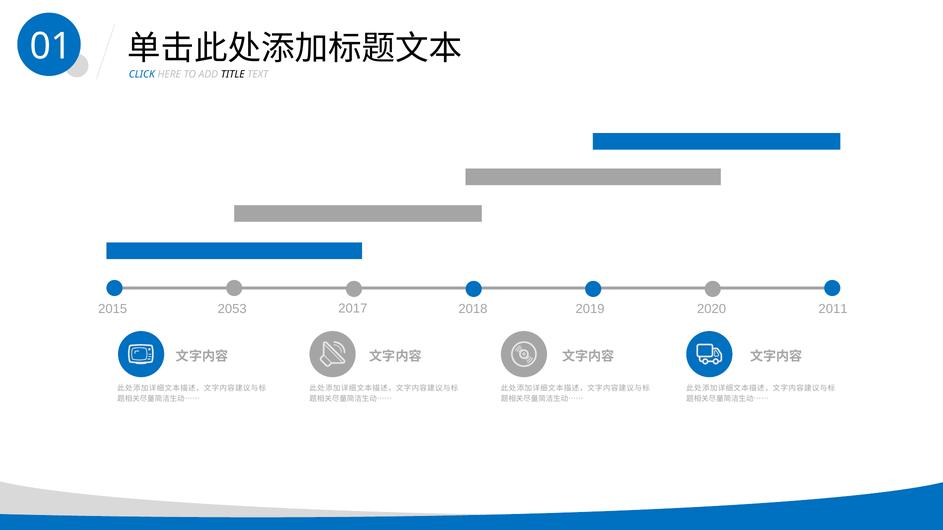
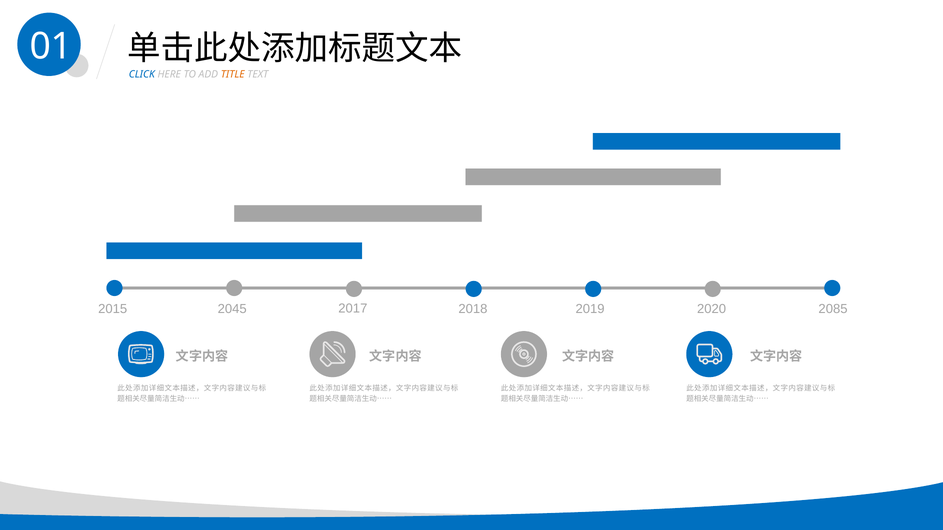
TITLE colour: black -> orange (233, 74)
2011: 2011 -> 2085 (833, 309)
2053: 2053 -> 2045 (232, 309)
